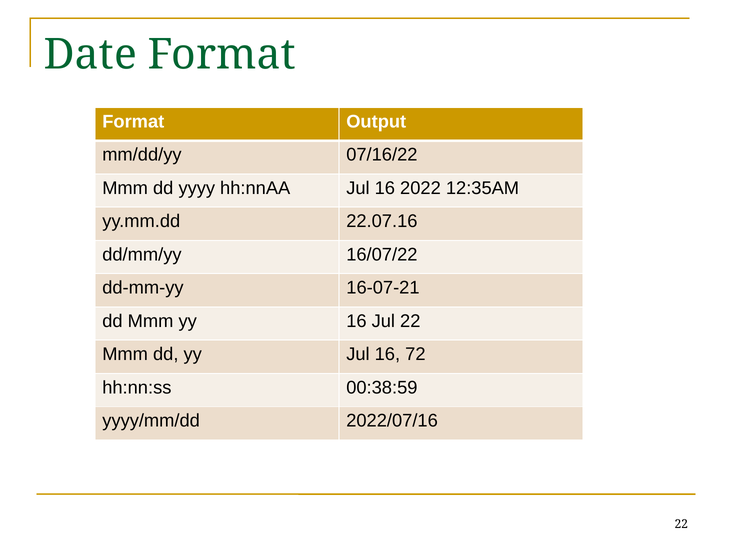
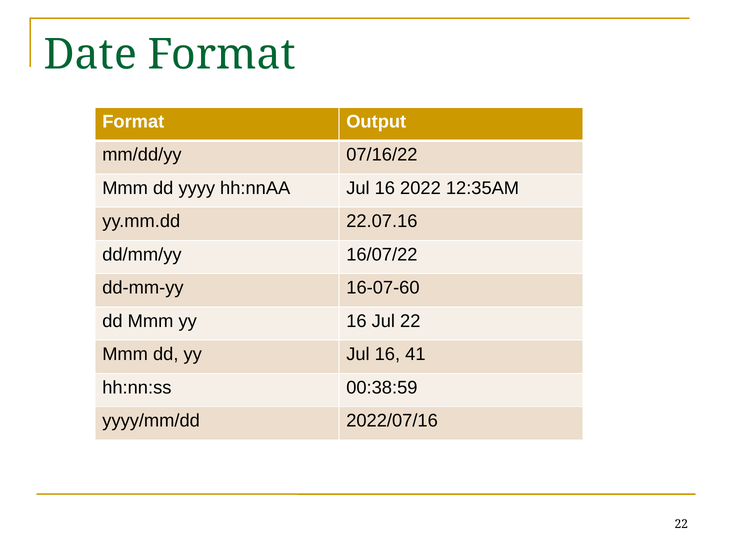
16-07-21: 16-07-21 -> 16-07-60 (383, 288)
72: 72 -> 41 (415, 354)
